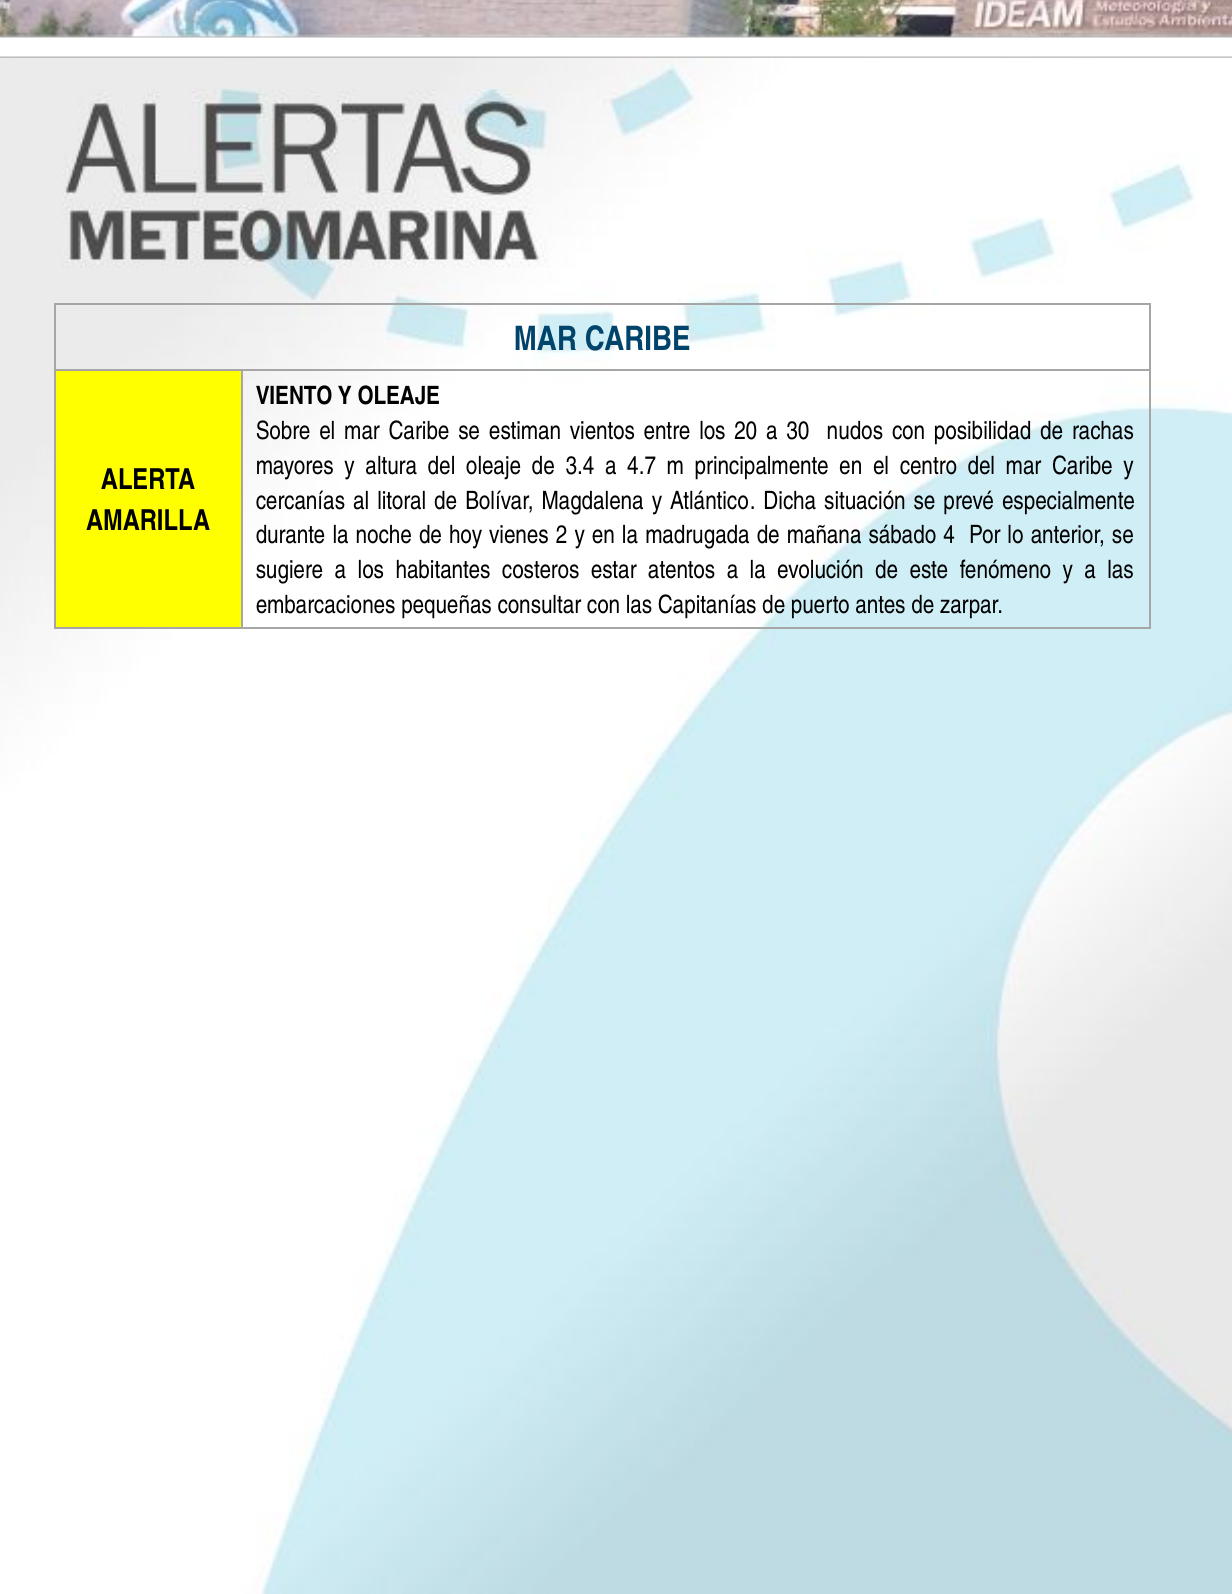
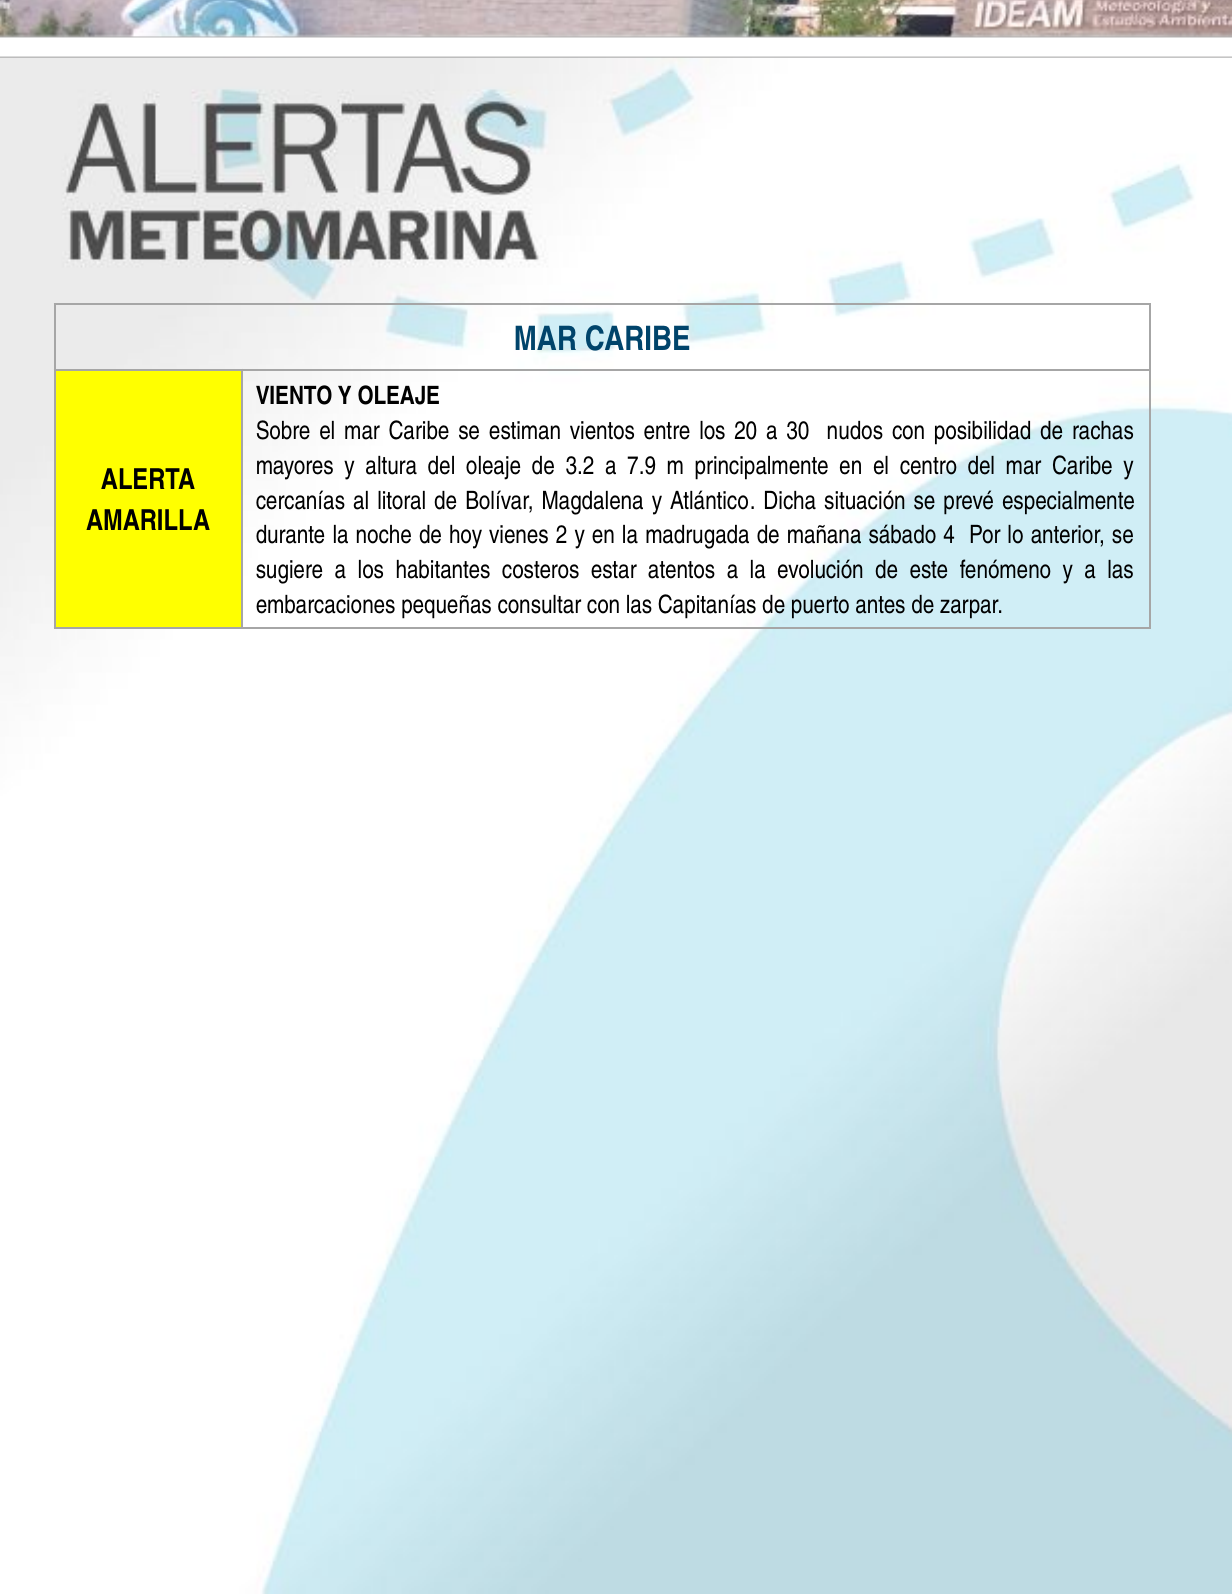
3.4: 3.4 -> 3.2 (580, 466)
4.7: 4.7 -> 7.9 (642, 466)
